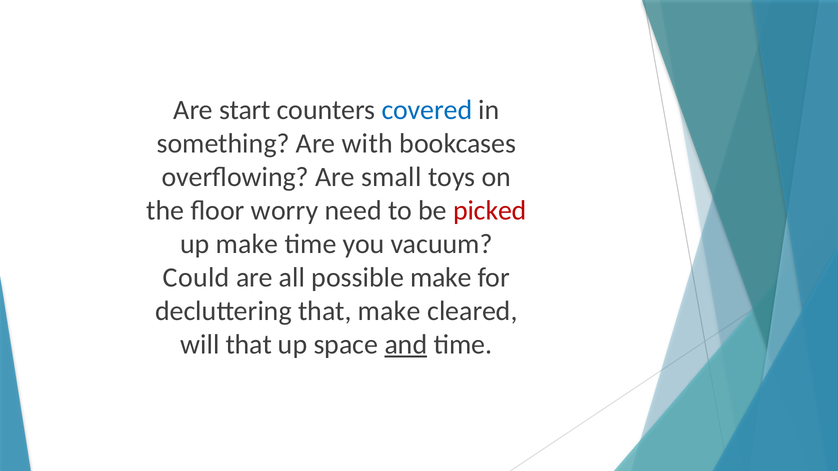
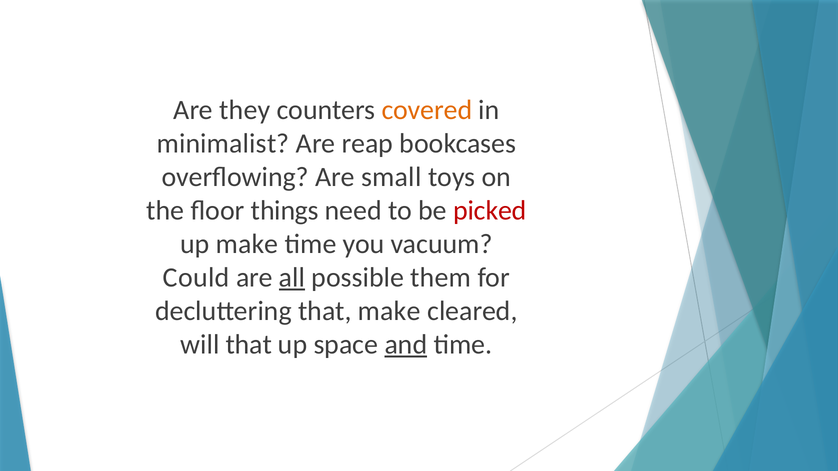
start: start -> they (245, 110)
covered colour: blue -> orange (427, 110)
something: something -> minimalist (223, 144)
with: with -> reap (367, 144)
worry: worry -> things (285, 211)
all underline: none -> present (292, 278)
possible make: make -> them (441, 278)
